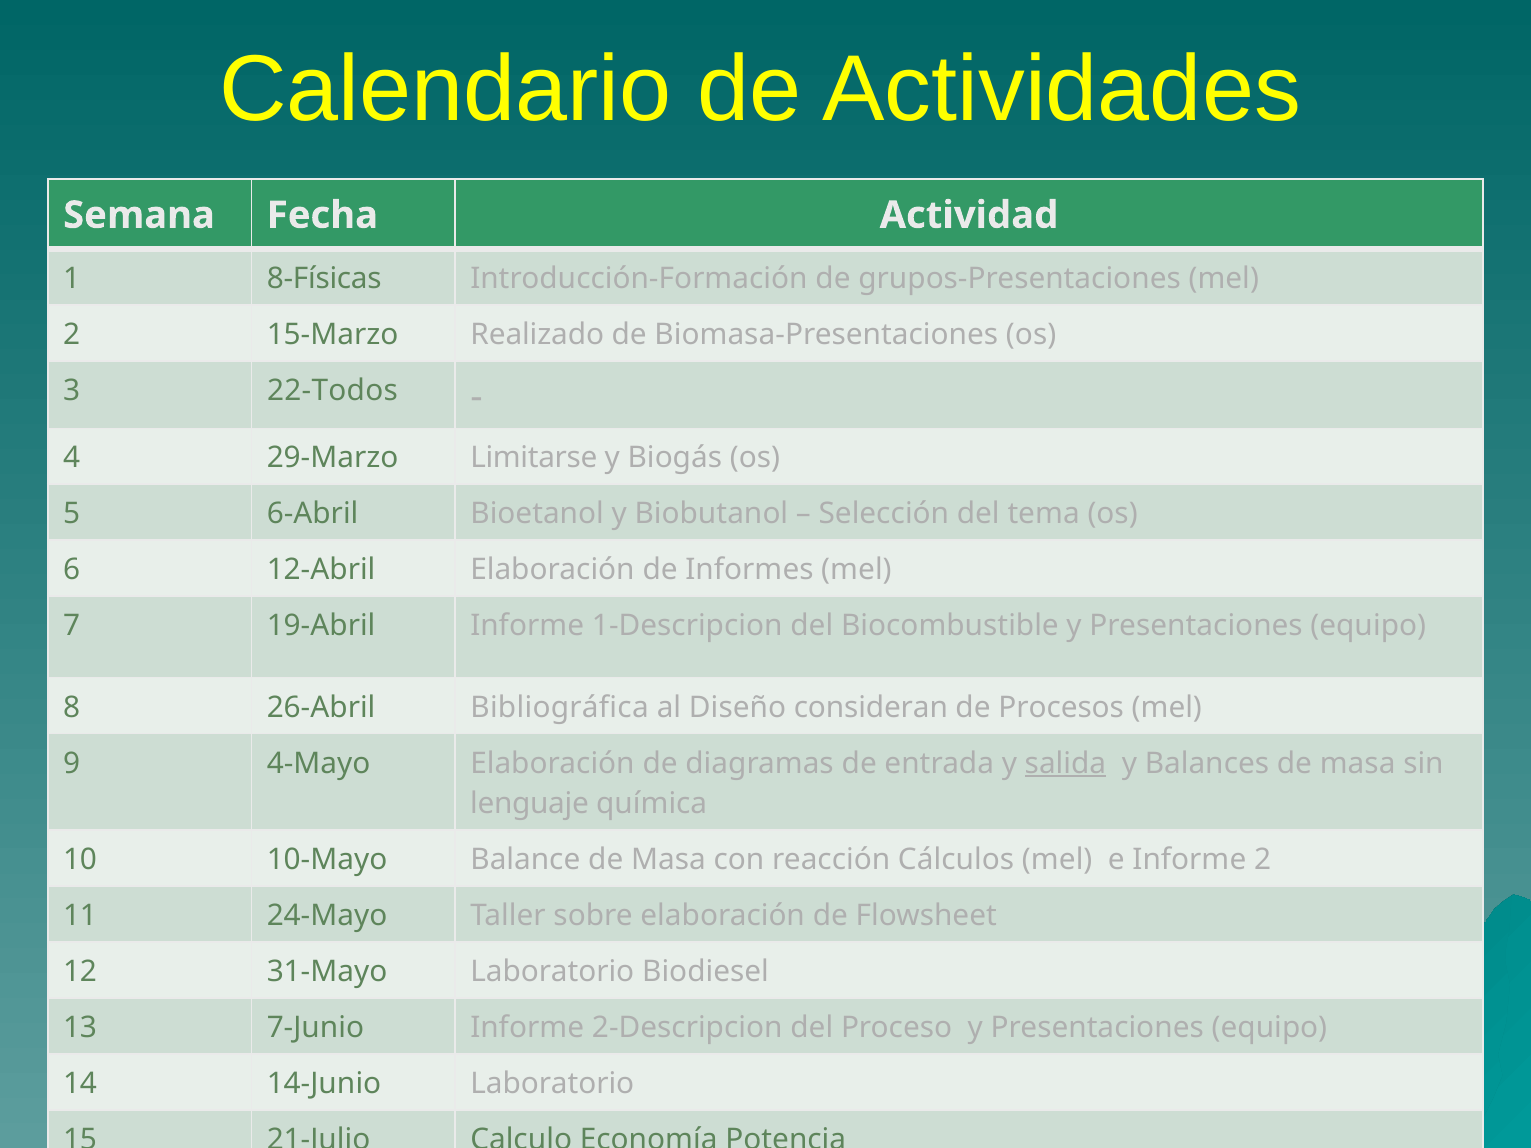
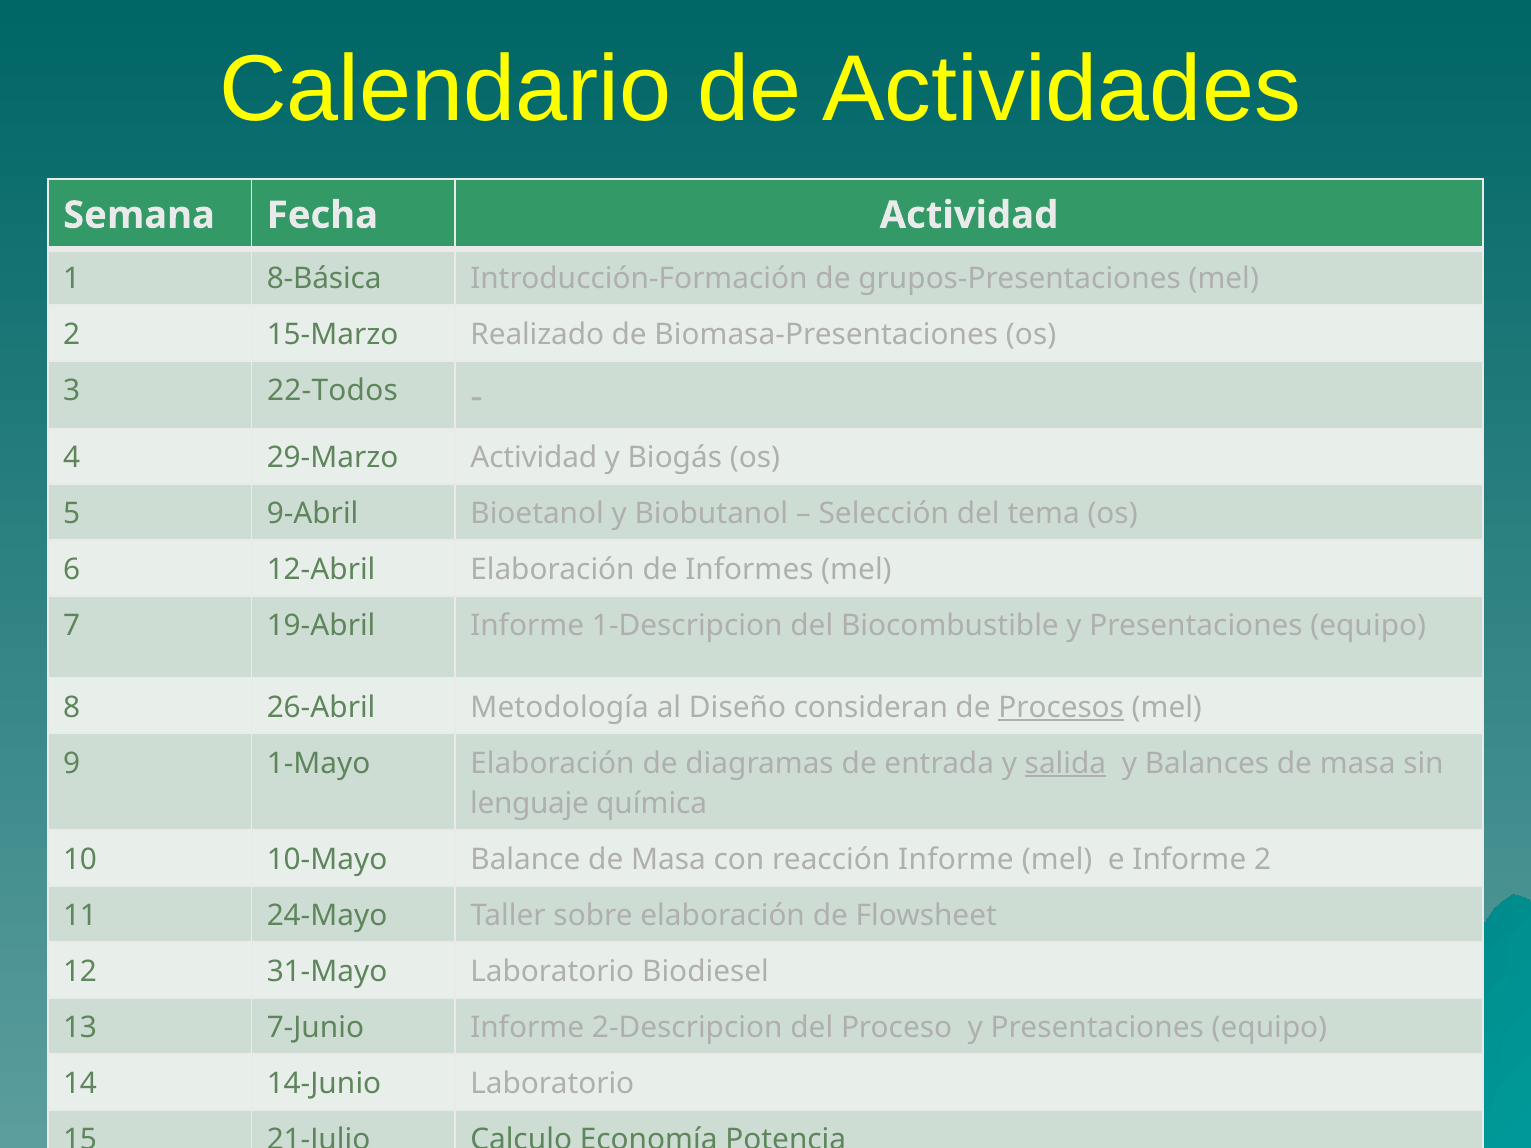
8-Físicas: 8-Físicas -> 8-Básica (324, 279)
29-Marzo Limitarse: Limitarse -> Actividad (534, 458)
6-Abril: 6-Abril -> 9-Abril (313, 514)
Bibliográfica: Bibliográfica -> Metodología (560, 707)
Procesos underline: none -> present (1061, 707)
4-Mayo: 4-Mayo -> 1-Mayo (319, 763)
reacción Cálculos: Cálculos -> Informe (956, 860)
